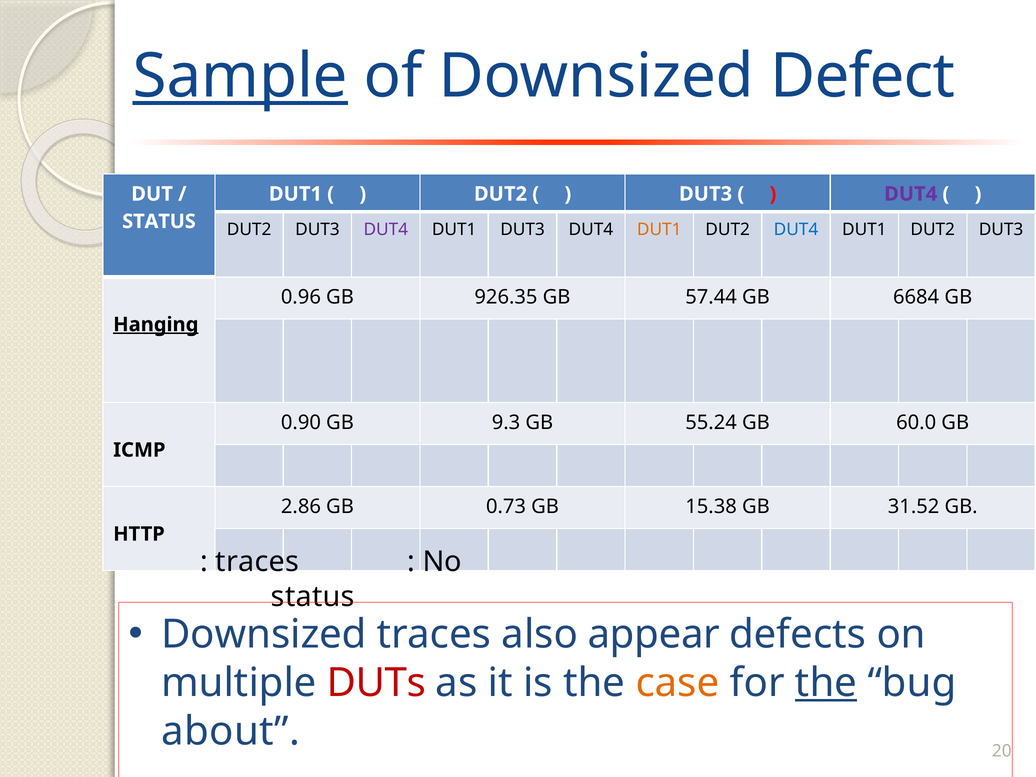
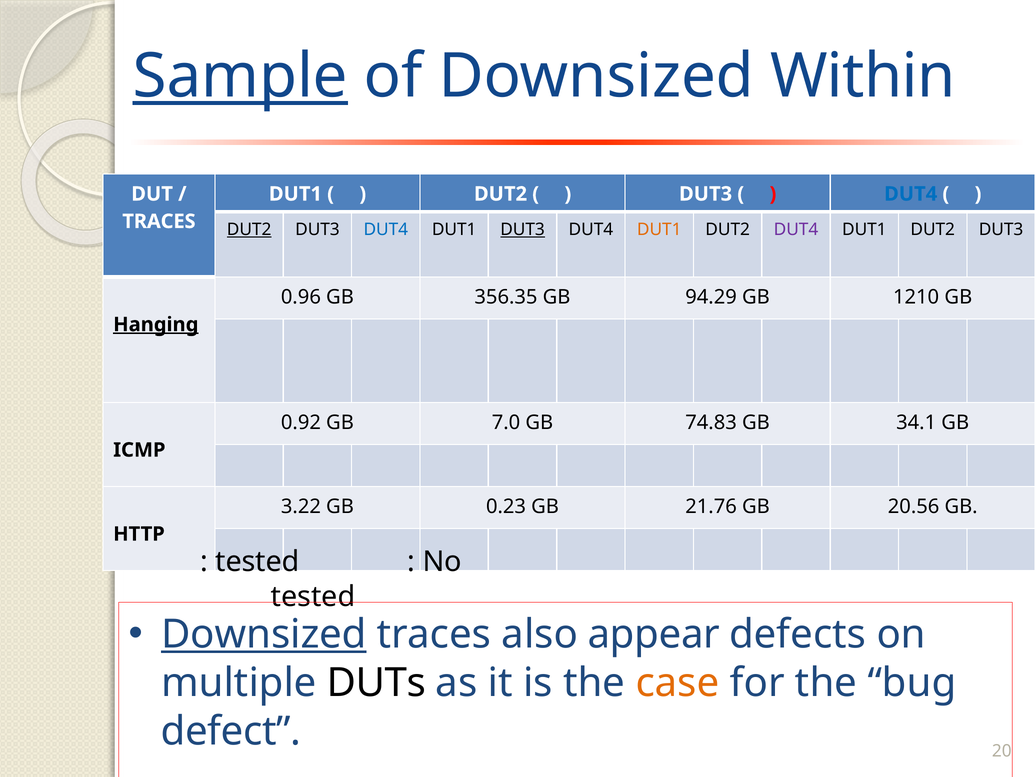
Defect: Defect -> Within (863, 76)
DUT4 colour: purple -> blue (911, 194)
STATUS: STATUS -> TRACES (159, 221)
DUT2 underline: none -> present (249, 230)
DUT4 colour: purple -> blue (386, 230)
DUT3 underline: none -> present (523, 230)
DUT4 colour: blue -> purple (796, 230)
926.35: 926.35 -> 356.35 (506, 297)
57.44: 57.44 -> 94.29 (711, 297)
6684: 6684 -> 1210 (916, 297)
0.90: 0.90 -> 0.92 (301, 423)
9.3: 9.3 -> 7.0 (506, 423)
55.24: 55.24 -> 74.83 (711, 423)
60.0: 60.0 -> 34.1 (916, 423)
2.86: 2.86 -> 3.22 (301, 507)
0.73: 0.73 -> 0.23 (506, 507)
15.38: 15.38 -> 21.76 (711, 507)
31.52: 31.52 -> 20.56 (914, 507)
traces: traces -> tested (257, 562)
status: status -> tested (313, 597)
Downsized underline: none -> present (264, 635)
DUTs colour: red -> black (376, 683)
the underline: present -> none (826, 683)
about: about -> defect (231, 731)
